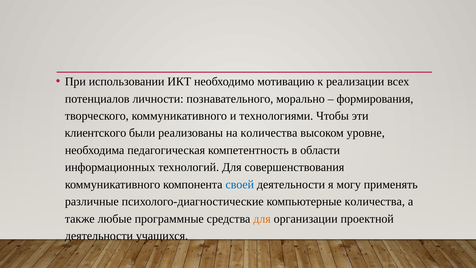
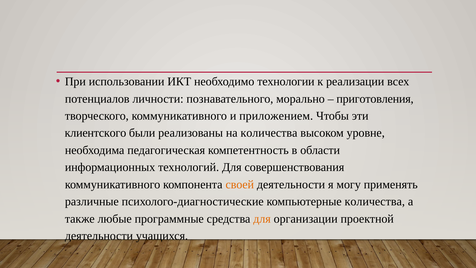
мотивацию: мотивацию -> технологии (286, 82)
формирования: формирования -> приготовления (375, 99)
технологиями: технологиями -> приложением (276, 116)
своей colour: blue -> orange (240, 184)
